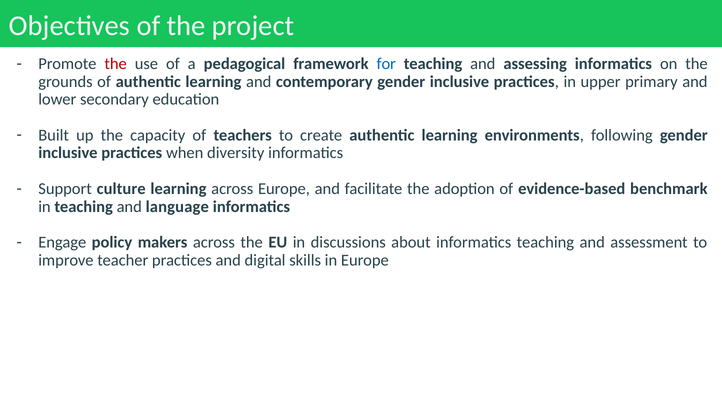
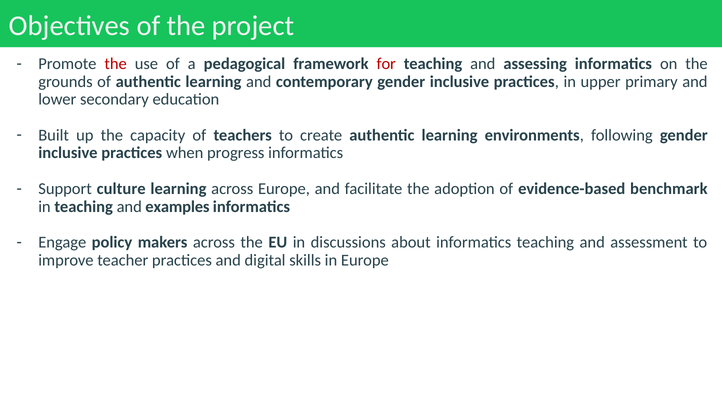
for colour: blue -> red (386, 64)
diversity: diversity -> progress (236, 153)
language: language -> examples (177, 207)
